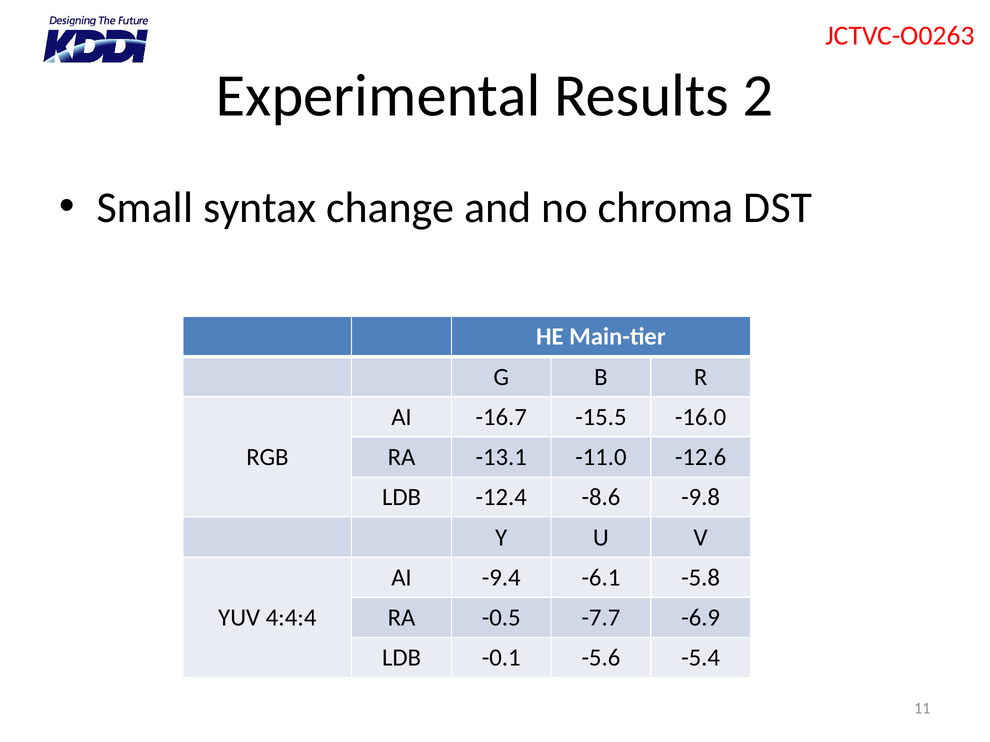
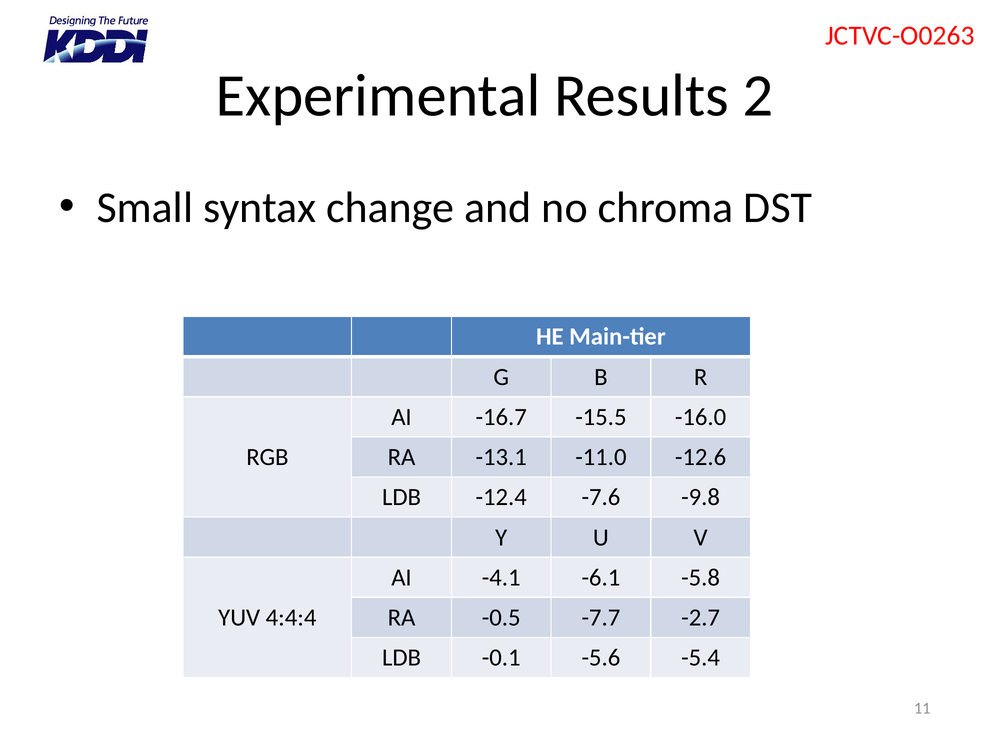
-8.6: -8.6 -> -7.6 (601, 498)
-9.4: -9.4 -> -4.1 (501, 578)
-6.9: -6.9 -> -2.7 (701, 618)
